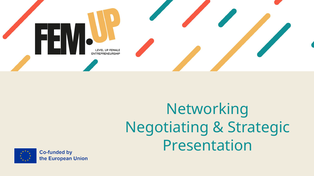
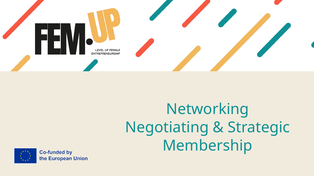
Presentation: Presentation -> Membership (208, 146)
